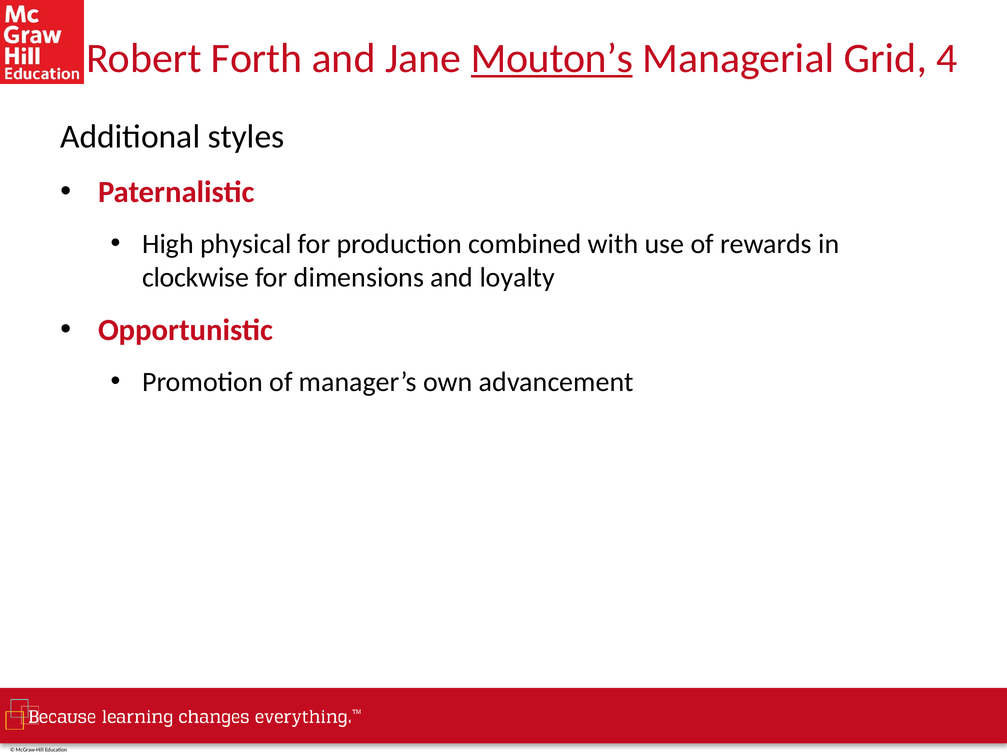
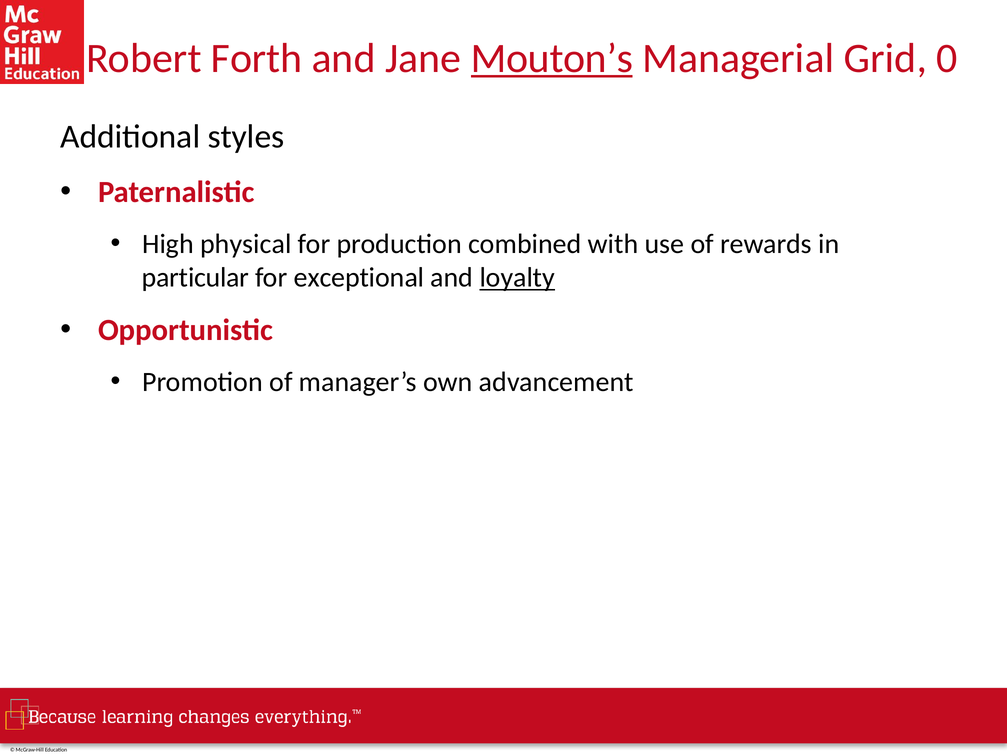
4: 4 -> 0 (947, 58)
clockwise: clockwise -> particular (196, 278)
dimensions: dimensions -> exceptional (359, 278)
loyalty underline: none -> present (517, 278)
